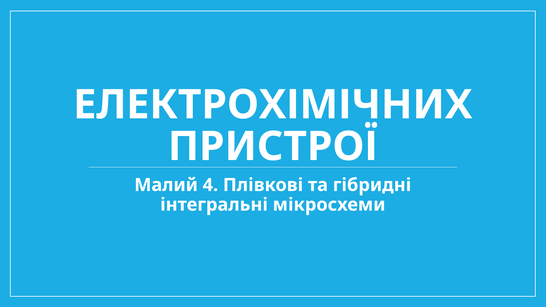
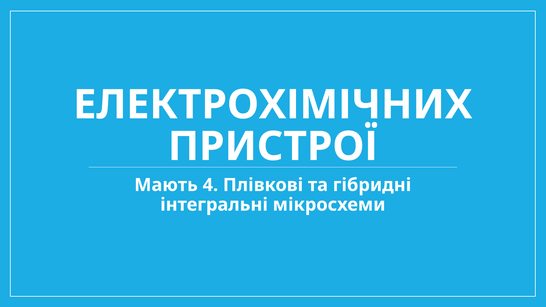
Малий: Малий -> Мають (166, 185)
